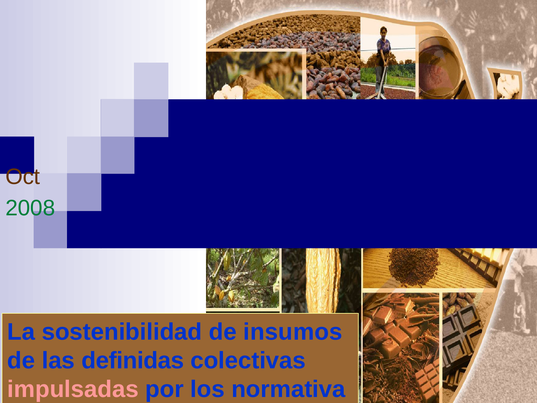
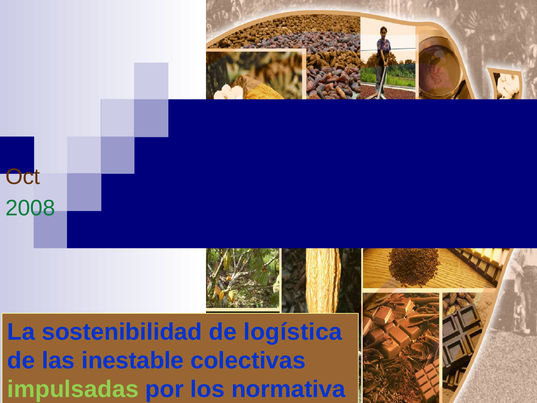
insumos: insumos -> logística (293, 332)
definidas: definidas -> inestable (133, 360)
impulsadas colour: pink -> light green (73, 389)
